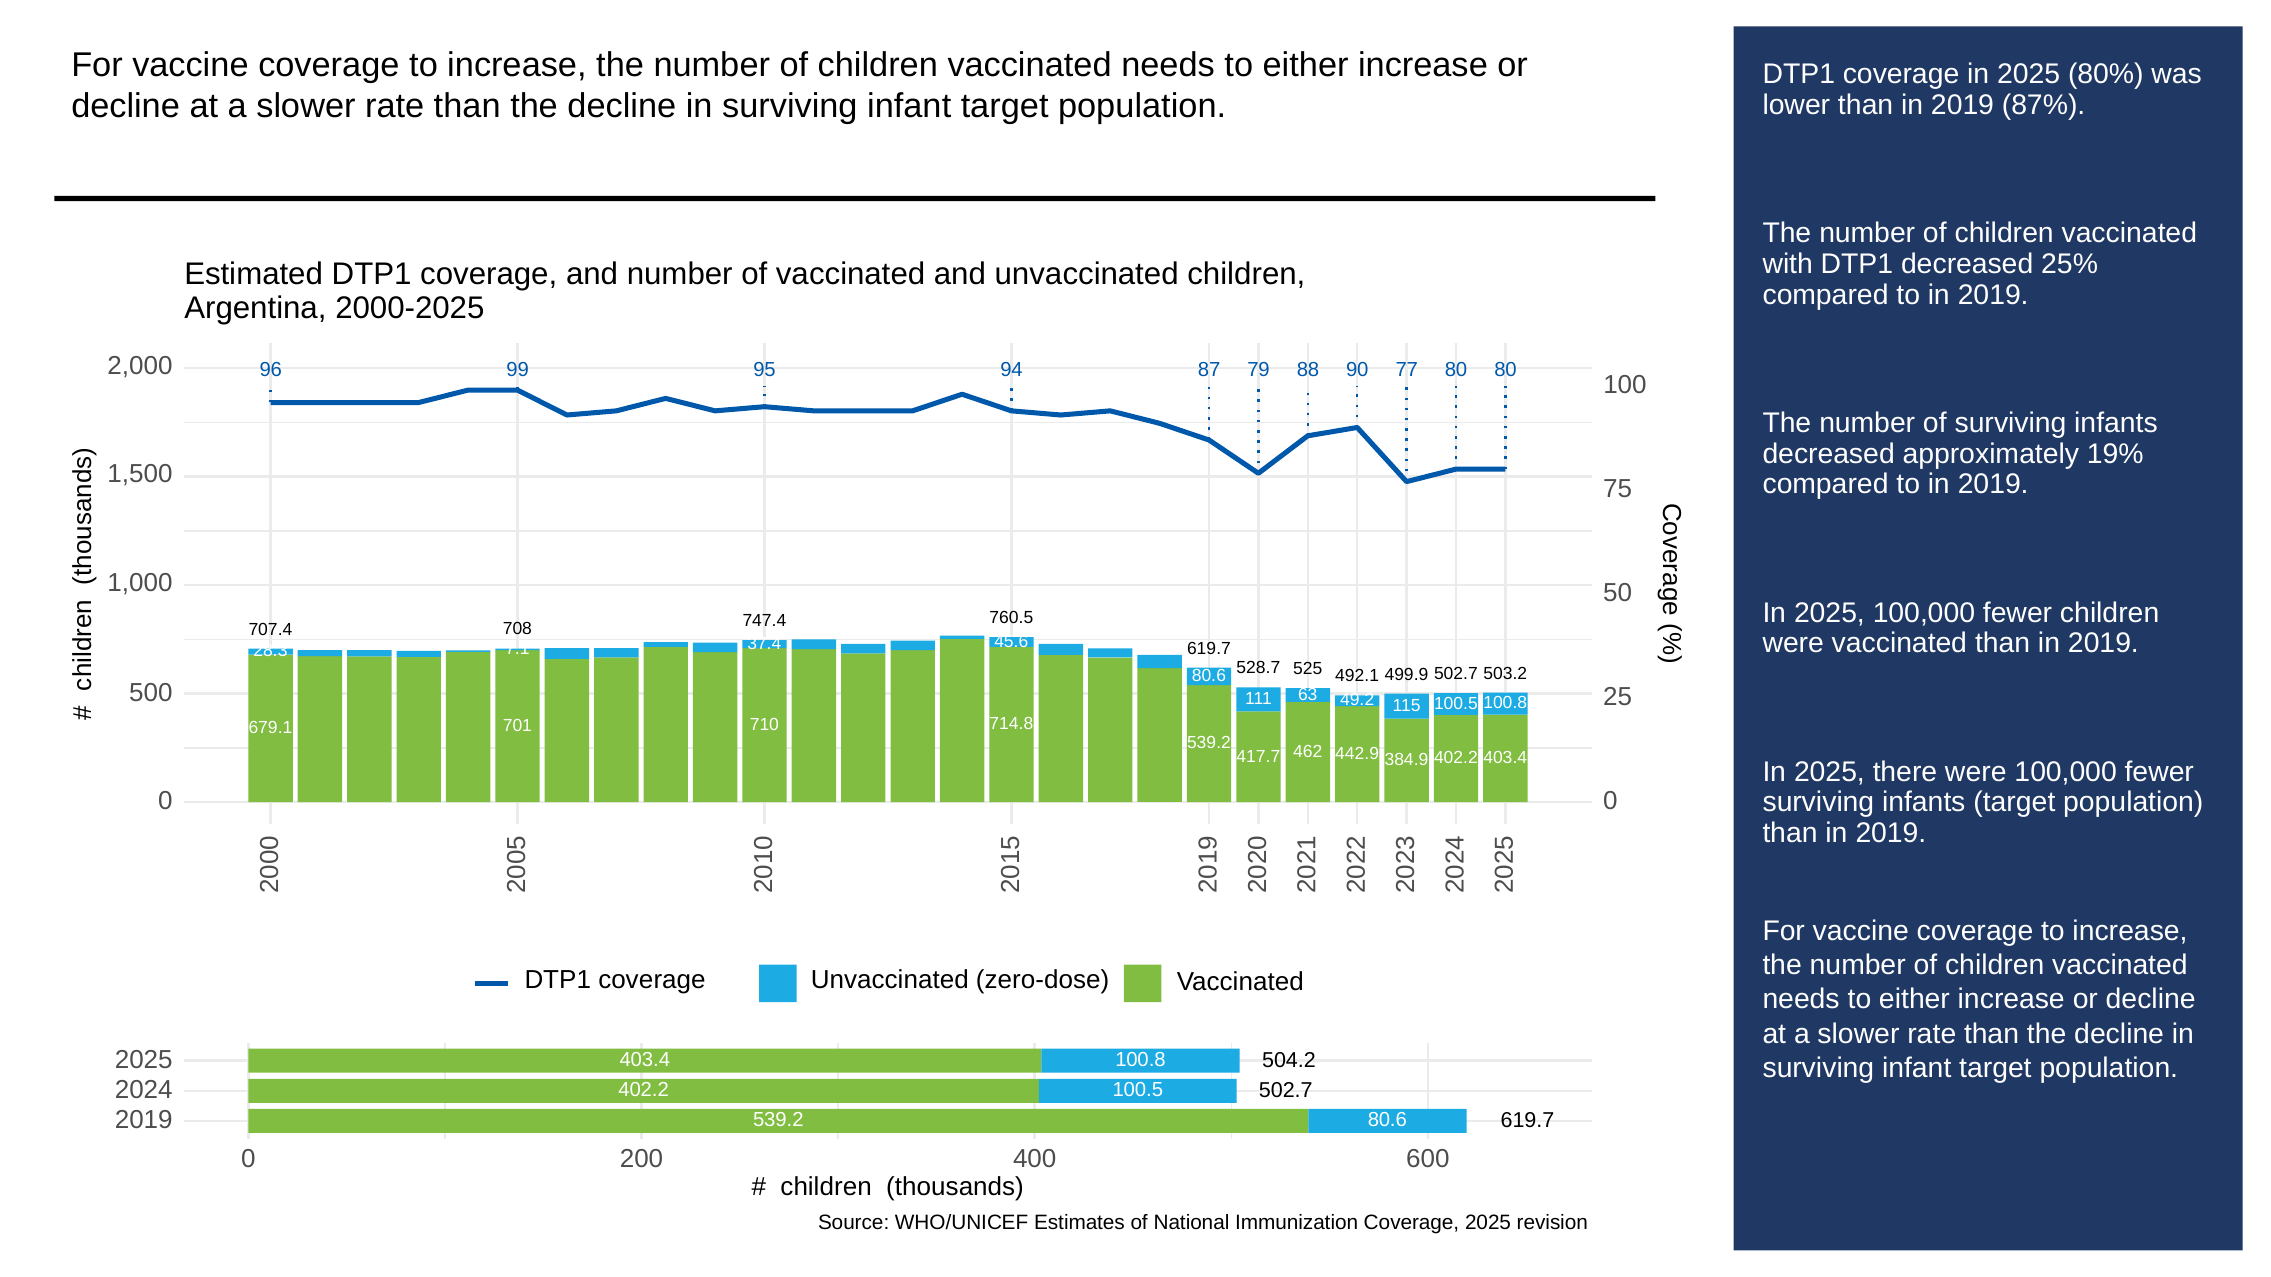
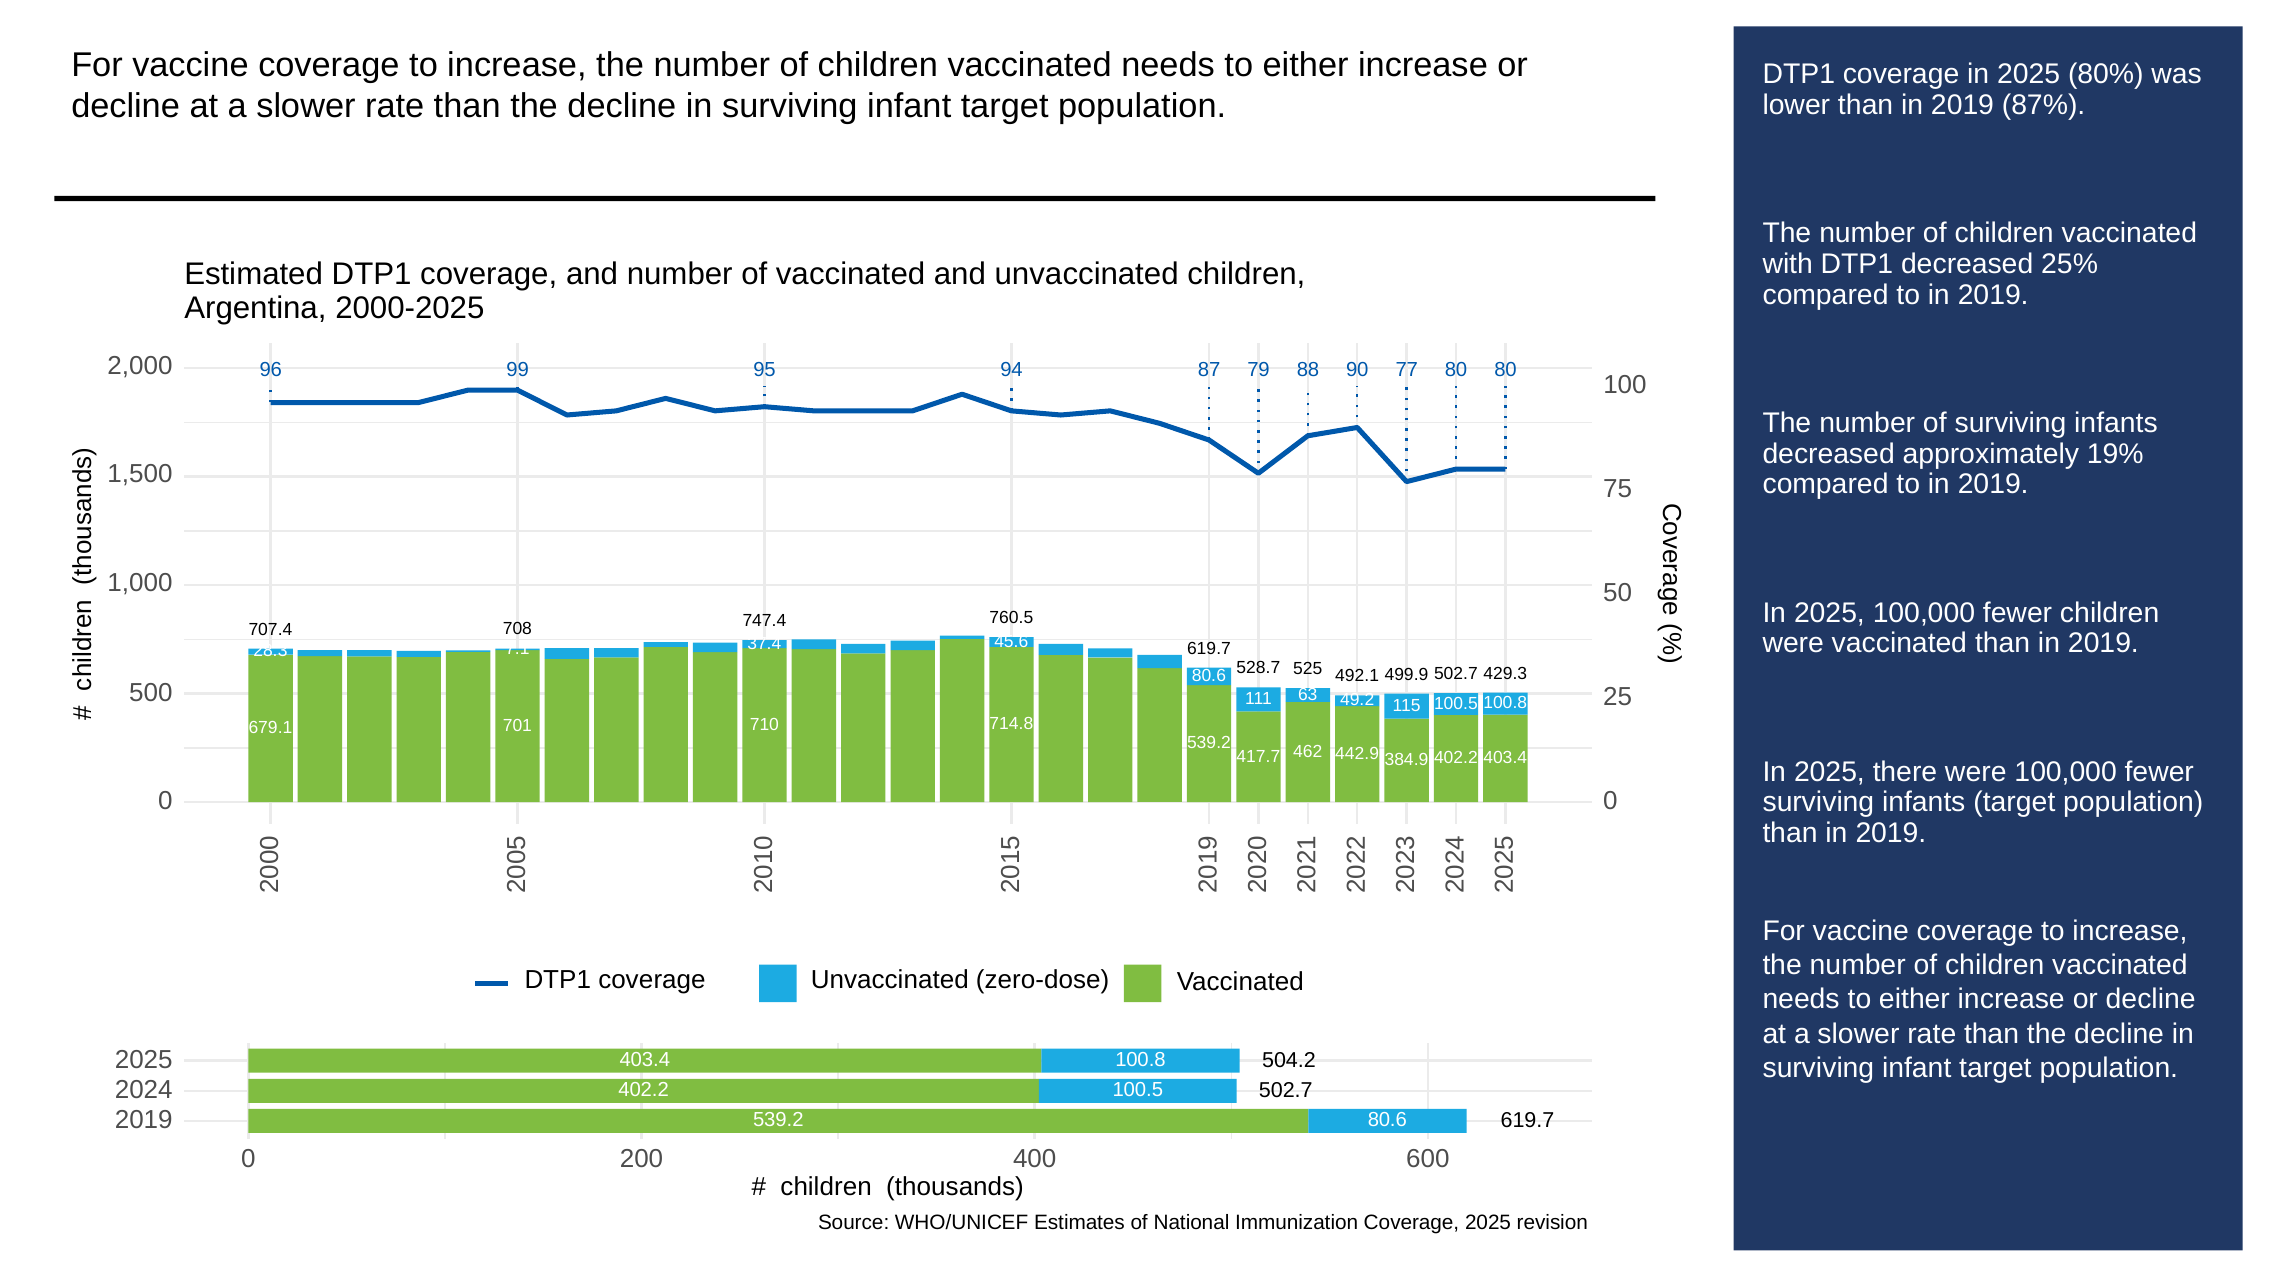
503.2: 503.2 -> 429.3 (1505, 674)
